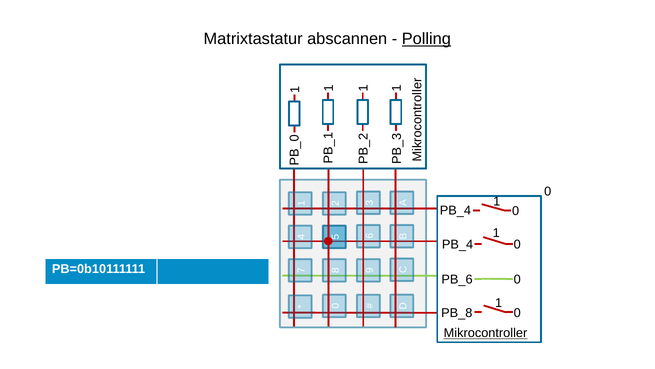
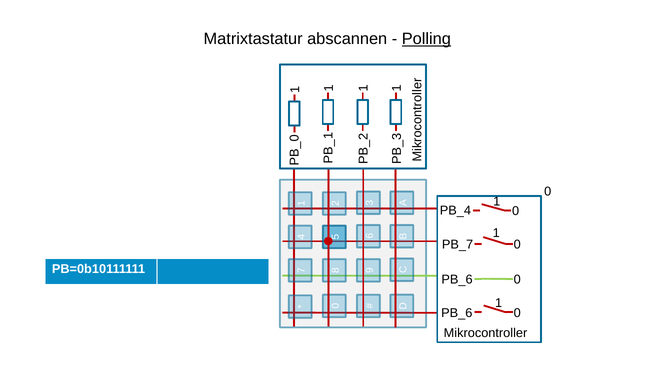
PB_4: PB_4 -> PB_7 (458, 244)
PB_8: PB_8 -> PB_6 (457, 312)
Mikrocontroller underline: present -> none (486, 333)
